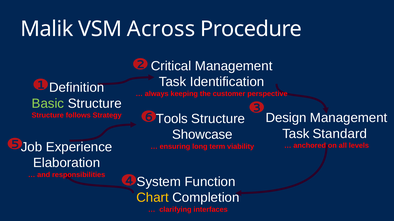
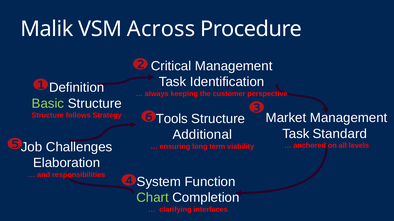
Design: Design -> Market (286, 118)
Showcase: Showcase -> Additional (202, 135)
Experience: Experience -> Challenges (79, 147)
Chart colour: yellow -> light green (153, 198)
